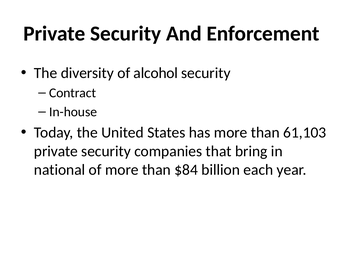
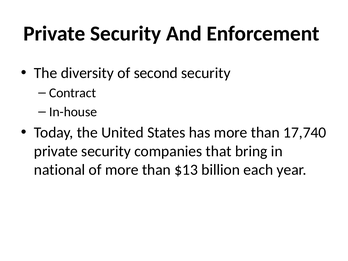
alcohol: alcohol -> second (156, 73)
61,103: 61,103 -> 17,740 (305, 133)
$84: $84 -> $13 (186, 170)
